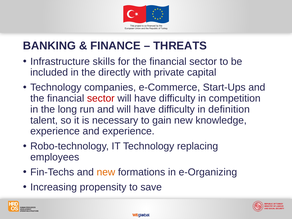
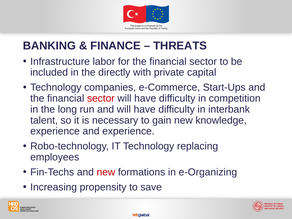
skills: skills -> labor (104, 61)
definition: definition -> interbank (229, 109)
new colour: orange -> red (106, 172)
